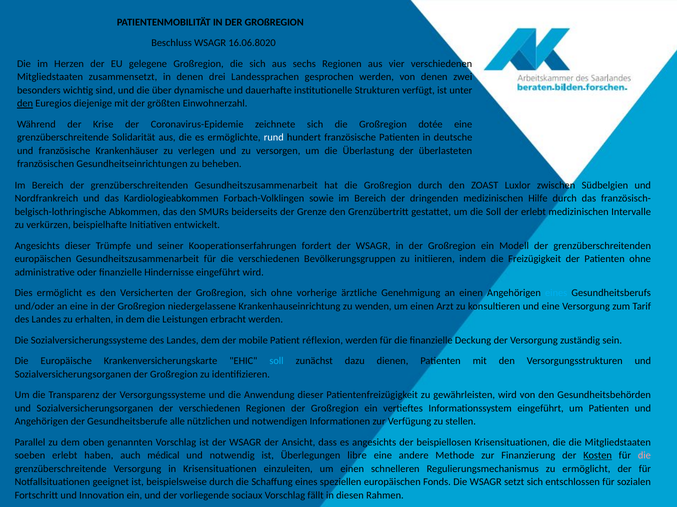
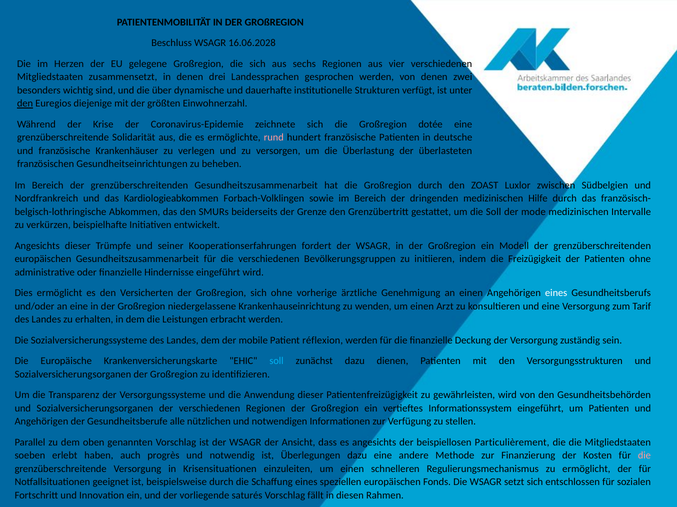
16.06.8020: 16.06.8020 -> 16.06.2028 (252, 43)
rund colour: white -> pink (274, 138)
der erlebt: erlebt -> mode (533, 212)
eines colour: light blue -> white (556, 293)
beispiellosen Krisensituationen: Krisensituationen -> Particulièrement (512, 443)
médical: médical -> progrès (163, 456)
Überlegungen libre: libre -> dazu (357, 456)
Kosten underline: present -> none (598, 456)
sociaux: sociaux -> saturés (247, 496)
